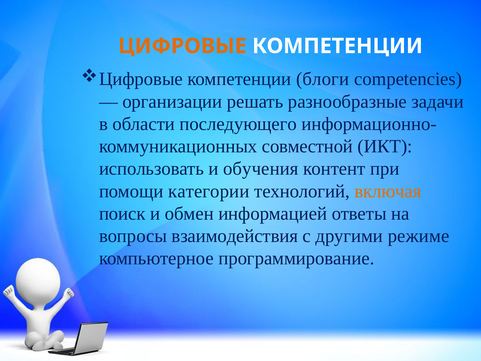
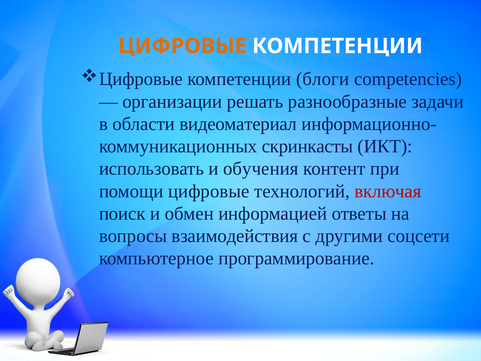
последующего: последующего -> видеоматериал (238, 124)
совместной: совместной -> скринкасты (307, 146)
помощи категории: категории -> цифровые (209, 191)
включая colour: orange -> red (388, 191)
режиме: режиме -> соцсети (419, 236)
